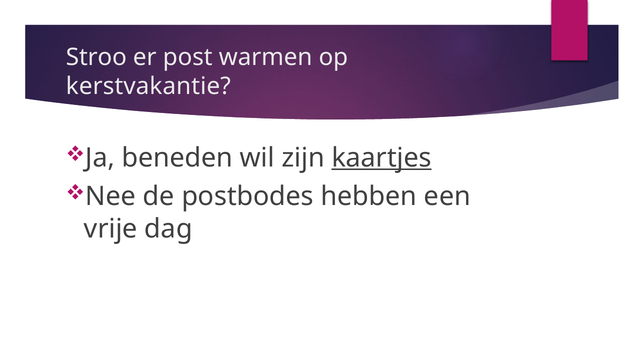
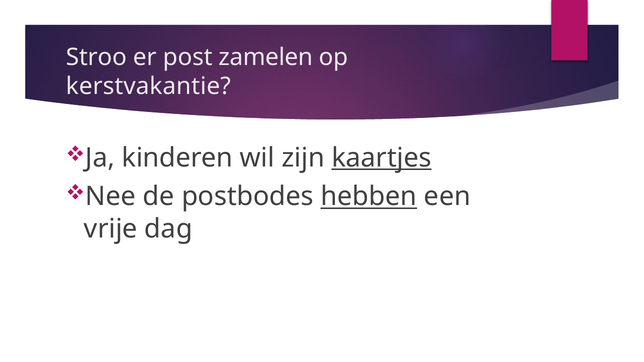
warmen: warmen -> zamelen (266, 57)
beneden: beneden -> kinderen (177, 158)
hebben underline: none -> present (369, 197)
